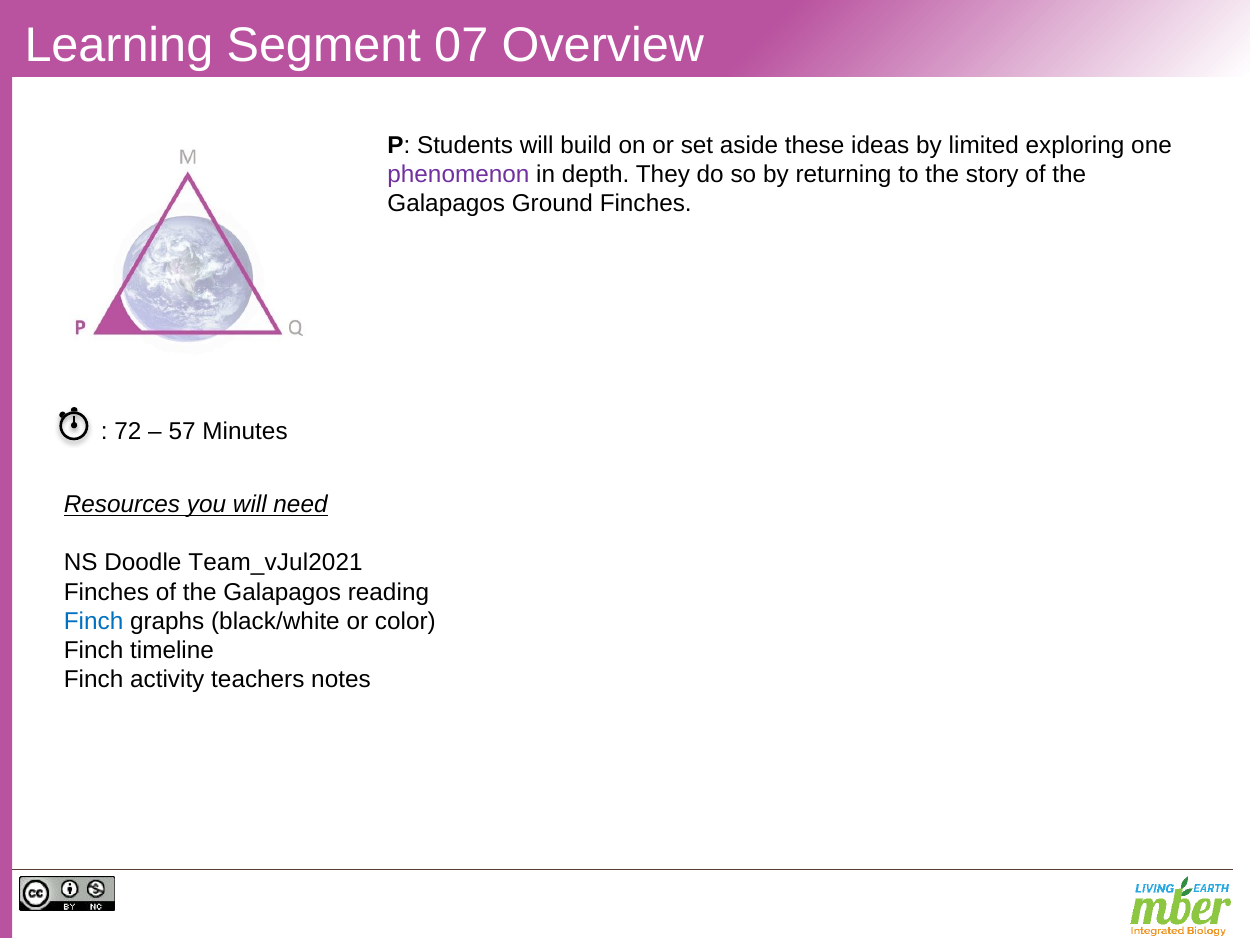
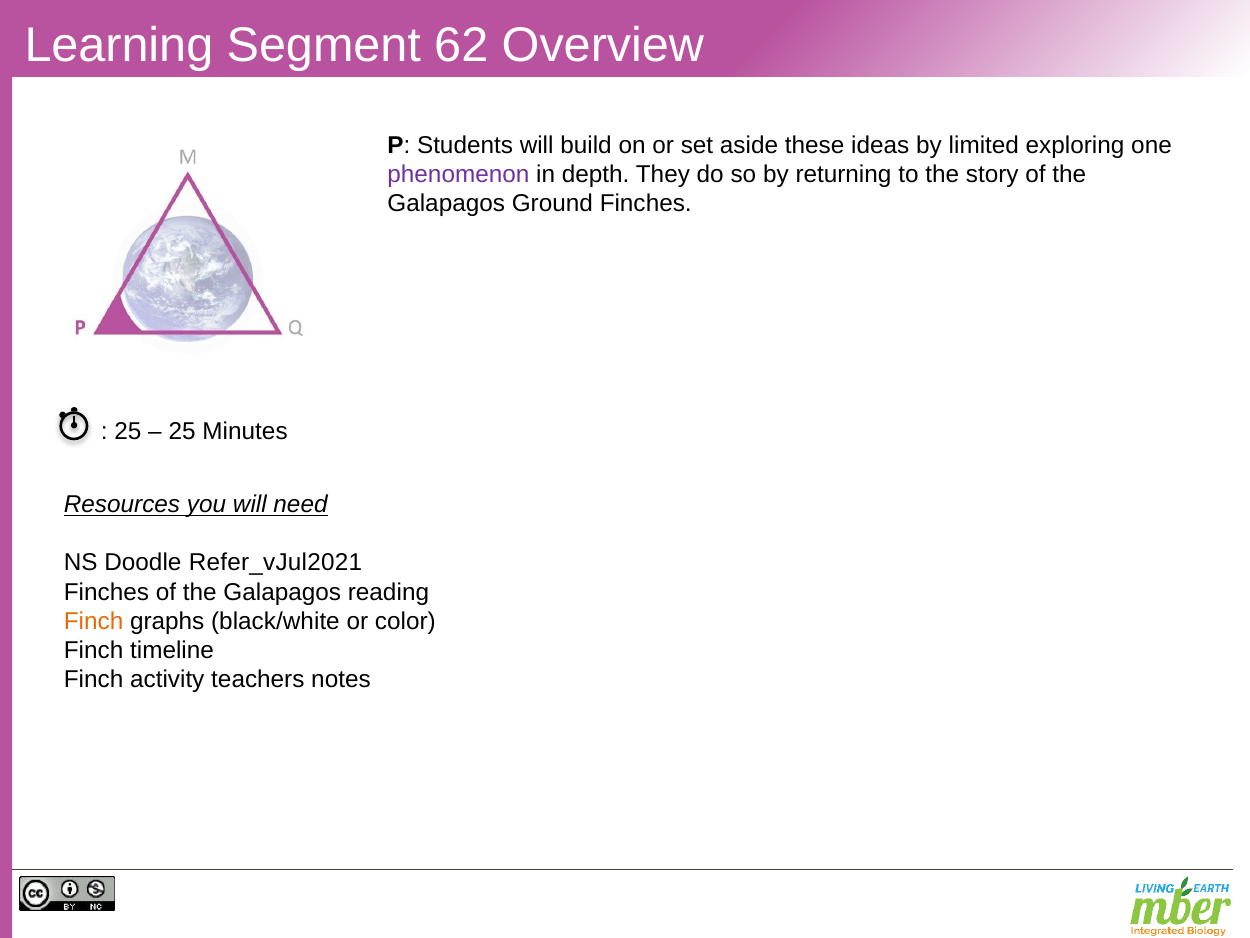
07: 07 -> 62 (461, 45)
72: 72 -> 25 (128, 432)
57: 57 -> 25 (182, 432)
Team_vJul2021: Team_vJul2021 -> Refer_vJul2021 (275, 563)
Finch colour: blue -> orange (94, 621)
